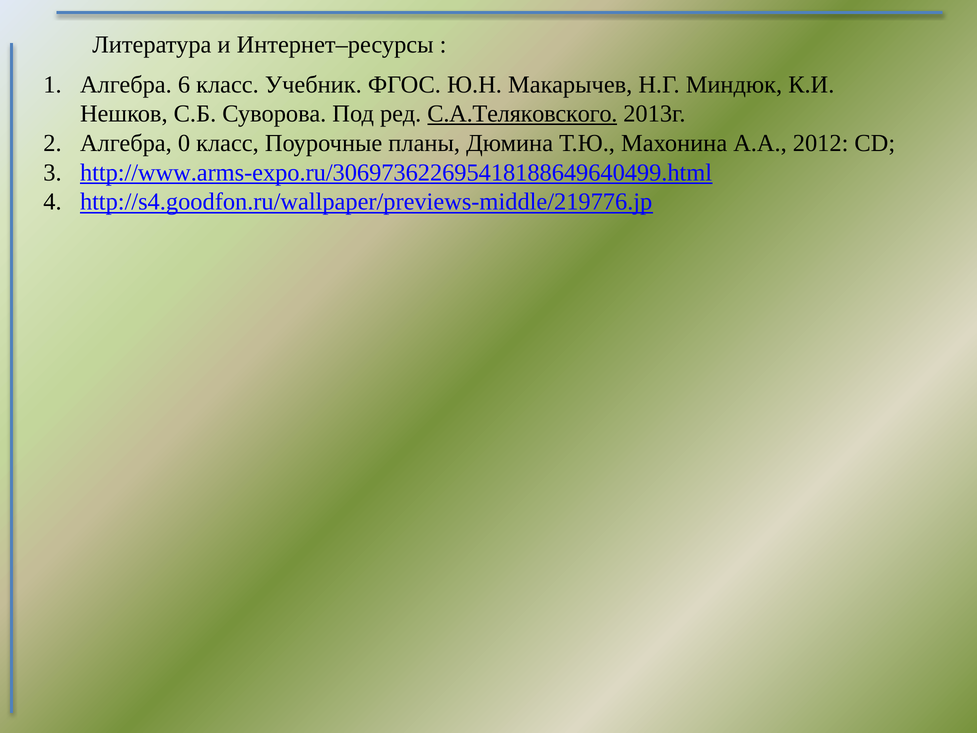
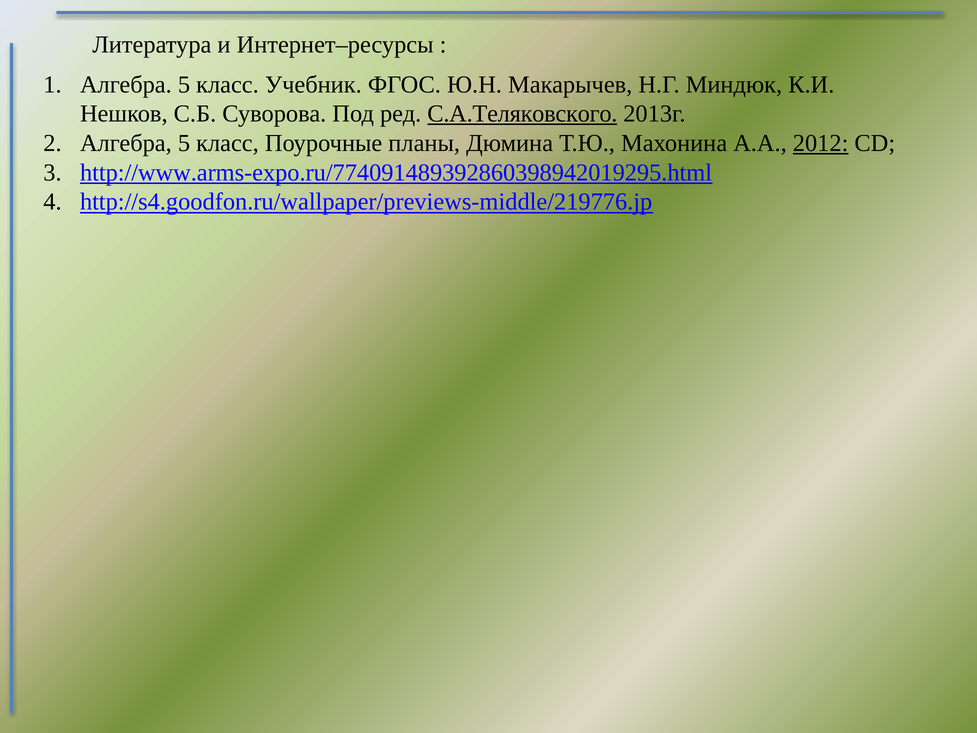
Алгебpа 6: 6 -> 5 (184, 85)
Алгебра 0: 0 -> 5 (184, 143)
2012 underline: none -> present (821, 143)
http://www.arms-expo.ru/306973622695418188649640499.html: http://www.arms-expo.ru/306973622695418188649640499.html -> http://www.arms-expo.ru/774091489392860398942019295.html (396, 172)
